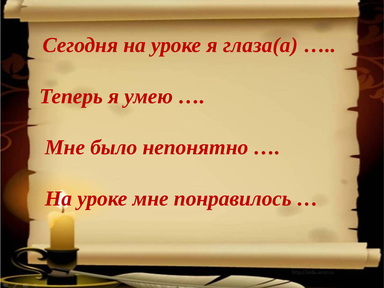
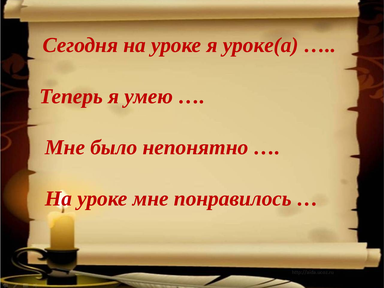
глаза(а: глаза(а -> уроке(а (261, 45)
